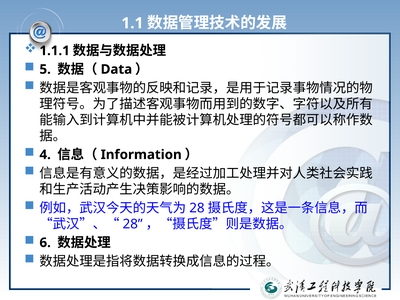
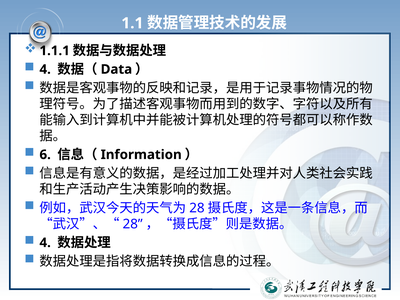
5: 5 -> 4 (45, 69)
4: 4 -> 6 (45, 155)
6: 6 -> 4 (45, 243)
